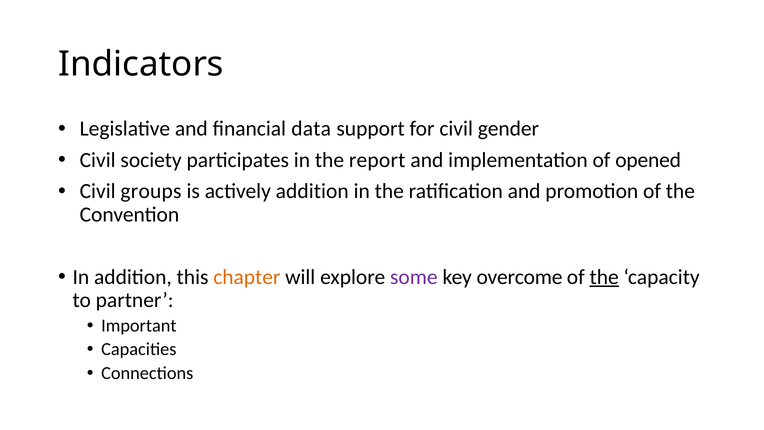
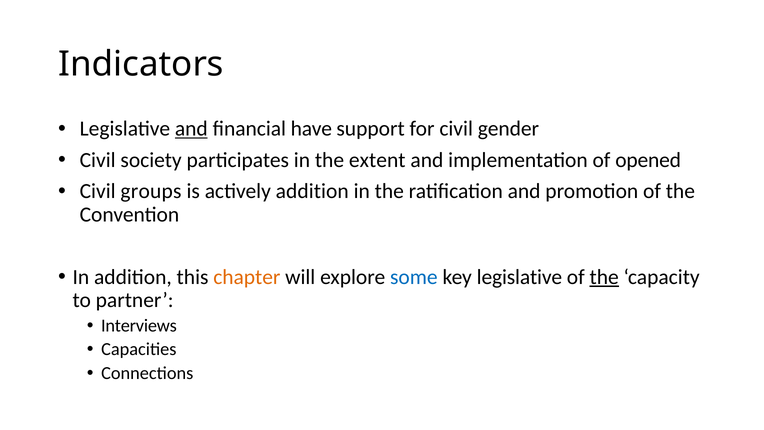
and underline: none -> present (191, 129)
data: data -> have (311, 129)
report: report -> extent (377, 160)
some colour: purple -> blue (414, 277)
key overcome: overcome -> legislative (519, 277)
Important: Important -> Interviews (139, 325)
